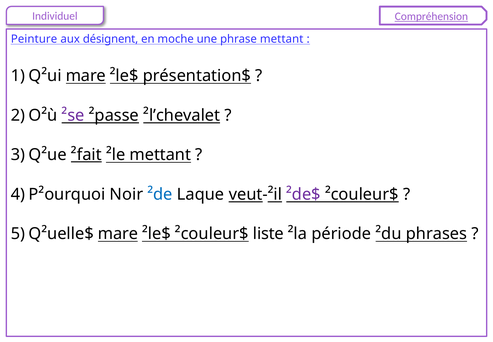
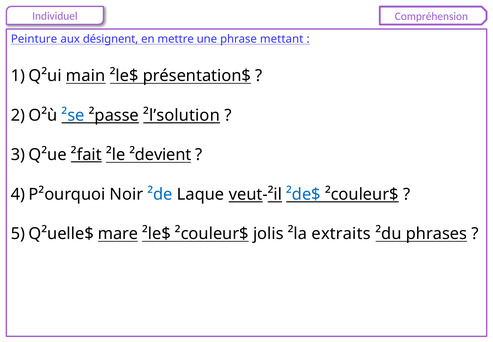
Compréhension underline: present -> none (431, 16)
moche: moche -> mettre (176, 39)
mare: mare -> main (86, 76)
²se colour: purple -> blue (73, 115)
²l’chevalet: ²l’chevalet -> ²l’solution (182, 115)
²le mettant: mettant -> ²devient (160, 155)
²de$ colour: purple -> blue (303, 194)
liste: liste -> jolis (268, 233)
période: période -> extraits (341, 233)
